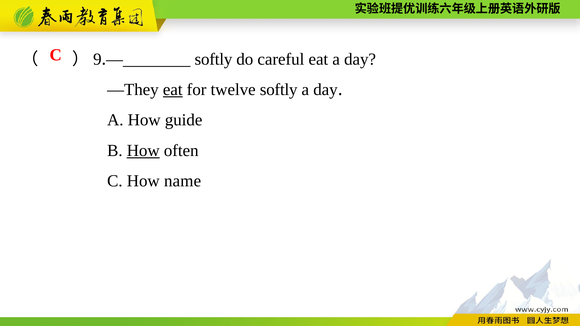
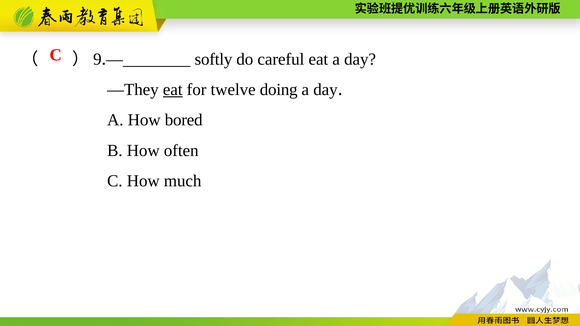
twelve softly: softly -> doing (279, 90)
guide: guide -> bored (184, 120)
How underline: present -> none (143, 151)
name: name -> much (183, 181)
